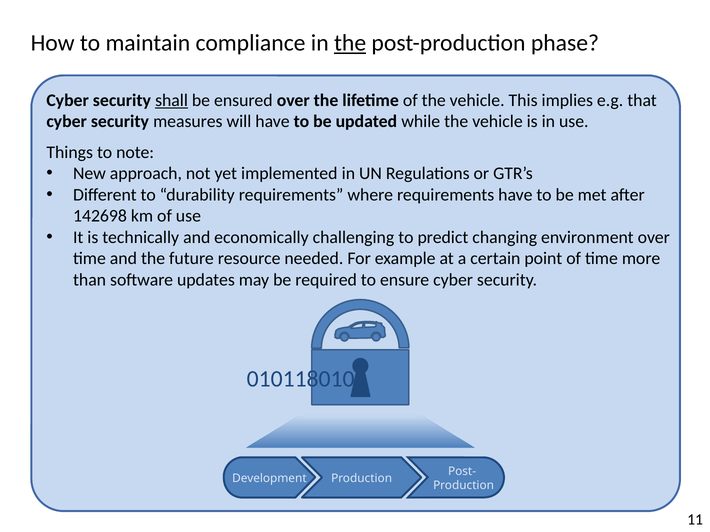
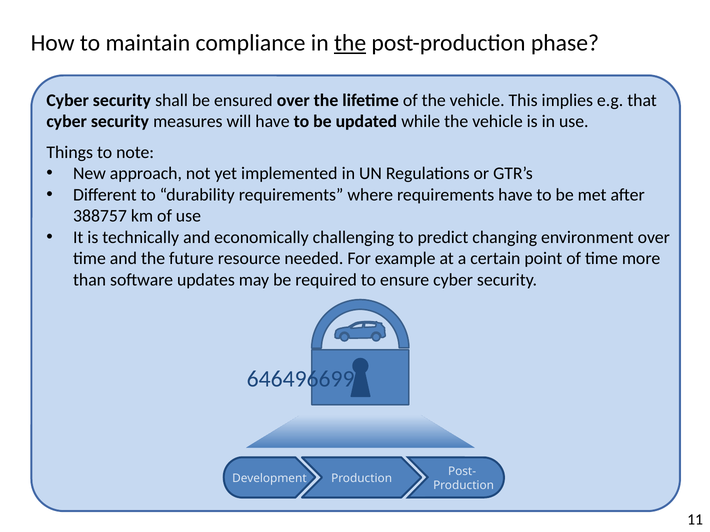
shall underline: present -> none (172, 100)
142698: 142698 -> 388757 (100, 216)
010118010: 010118010 -> 646496699 (301, 379)
